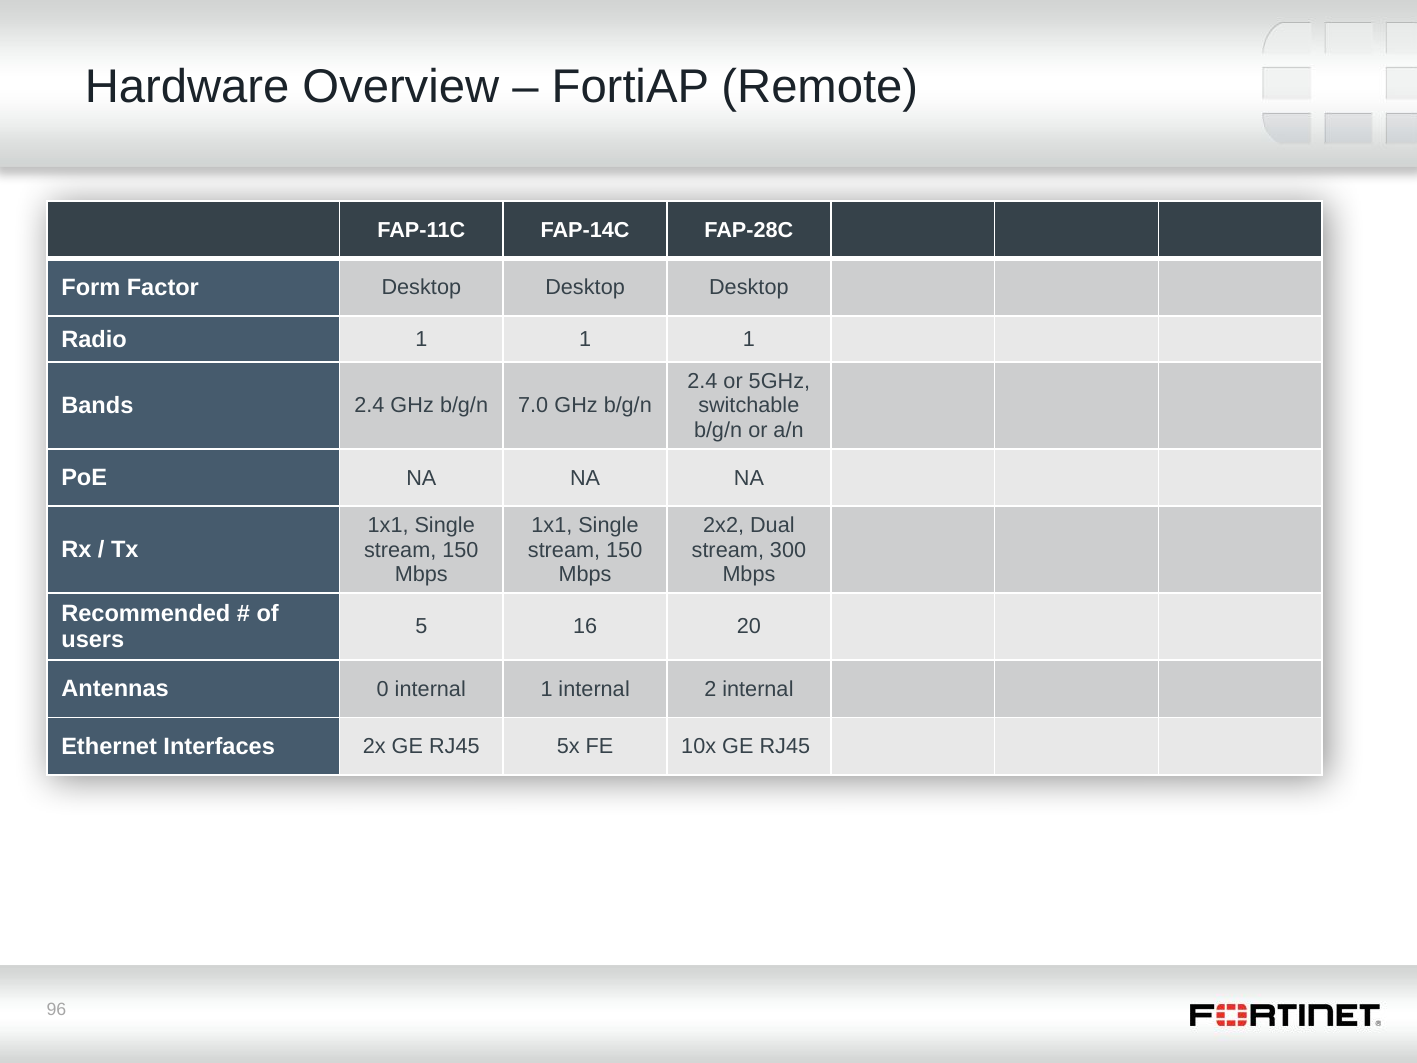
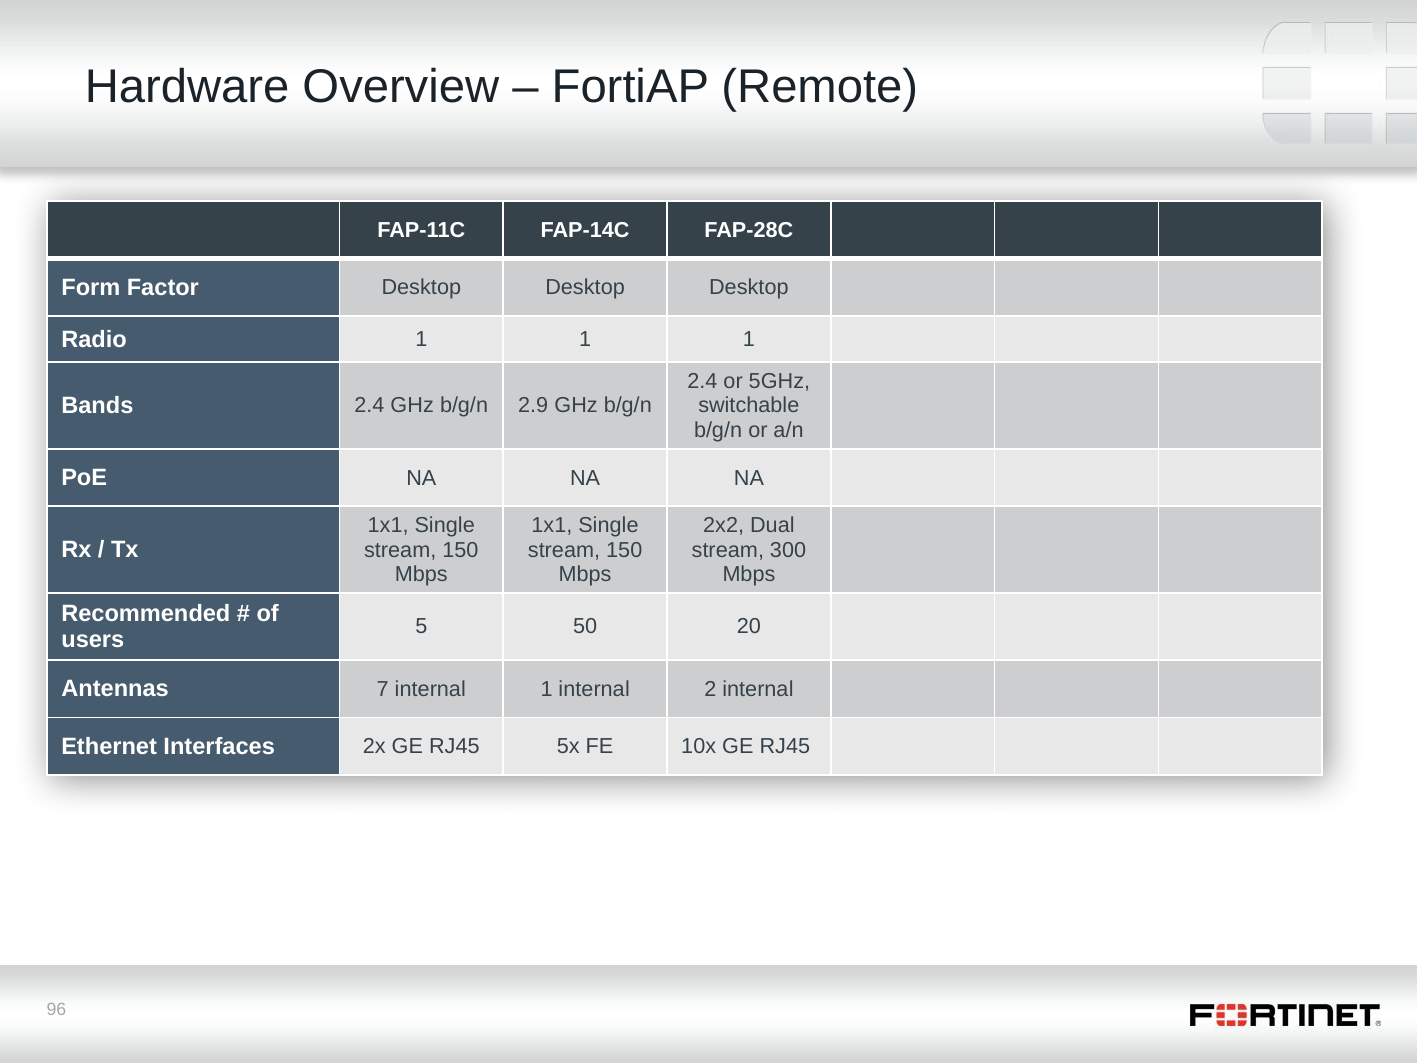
7.0: 7.0 -> 2.9 (533, 406)
16: 16 -> 50 (585, 627)
0: 0 -> 7 (383, 689)
